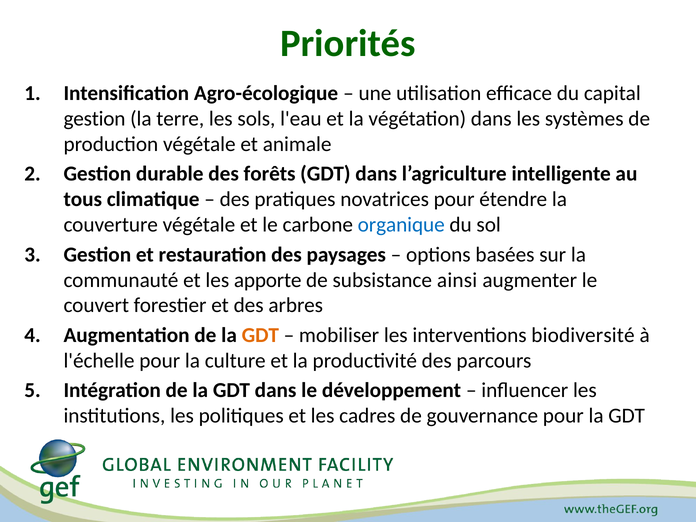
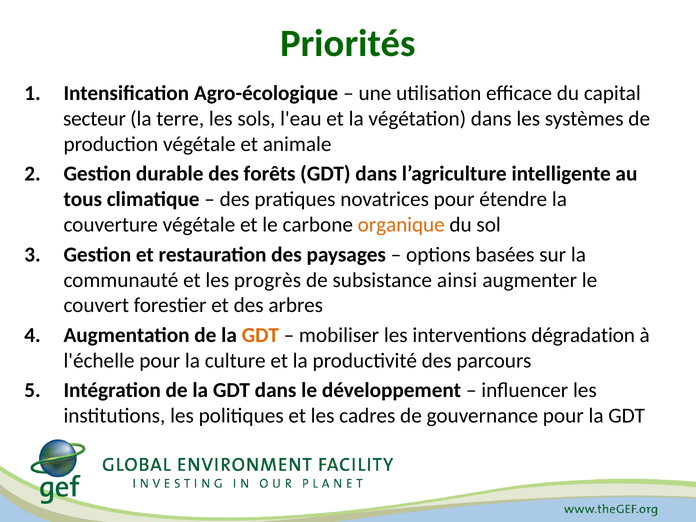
gestion: gestion -> secteur (95, 119)
organique colour: blue -> orange (401, 225)
apporte: apporte -> progrès (268, 280)
biodiversité: biodiversité -> dégradation (583, 335)
